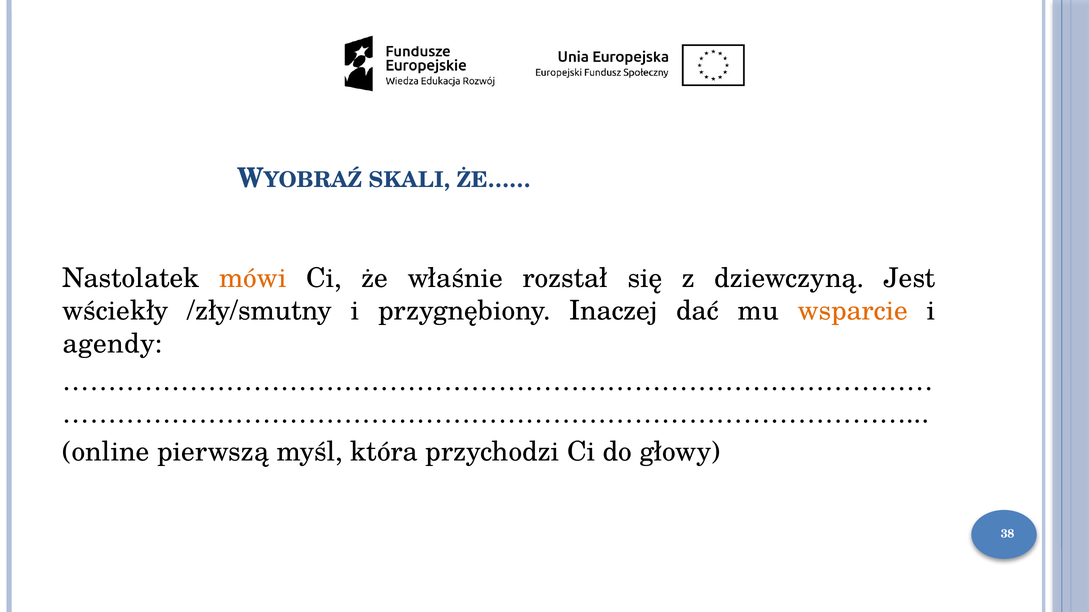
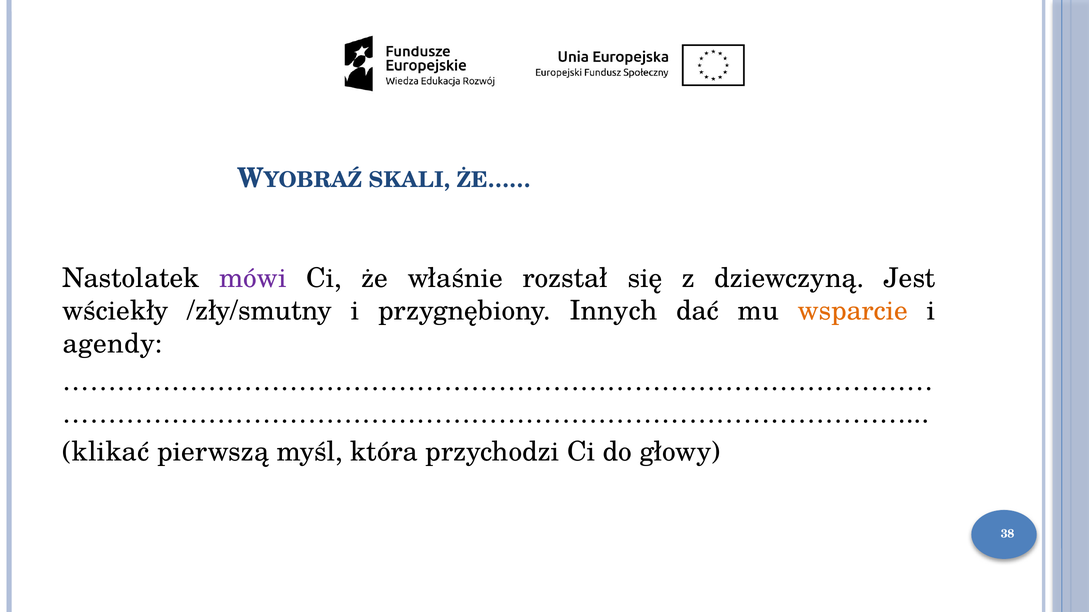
mówi colour: orange -> purple (253, 279)
Inaczej: Inaczej -> Innych (613, 311)
online: online -> klikać (106, 452)
